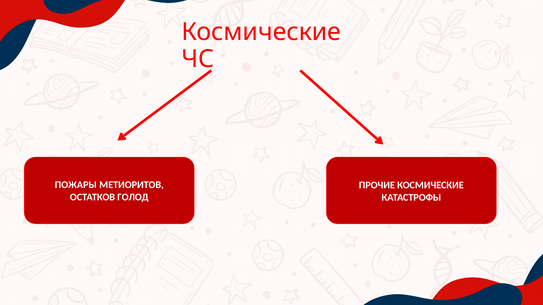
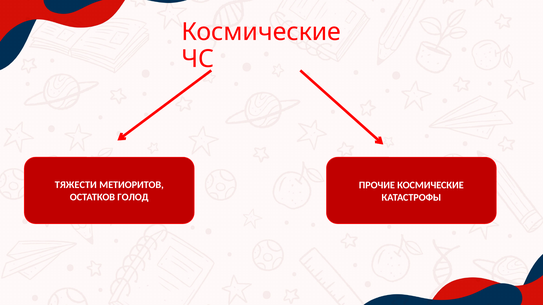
ПОЖАРЫ: ПОЖАРЫ -> ТЯЖЕСТИ (76, 185)
